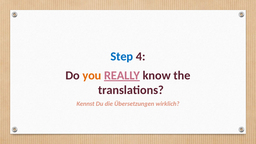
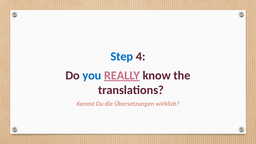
you colour: orange -> blue (92, 75)
